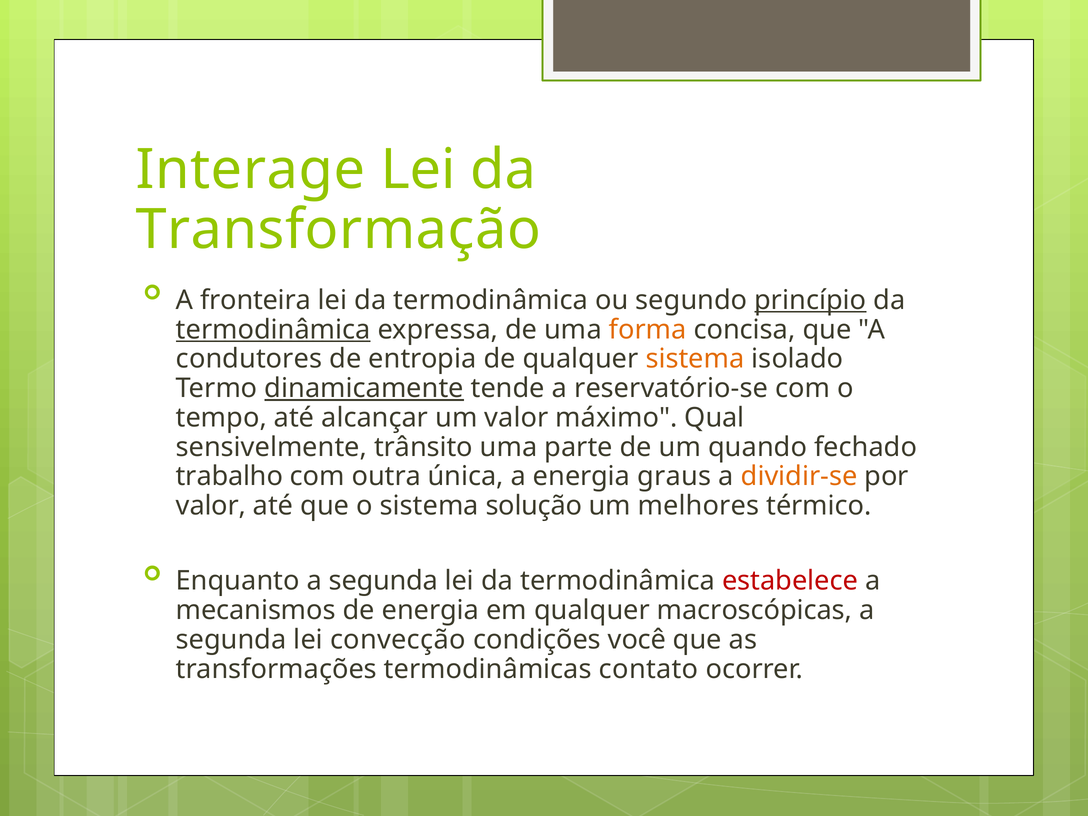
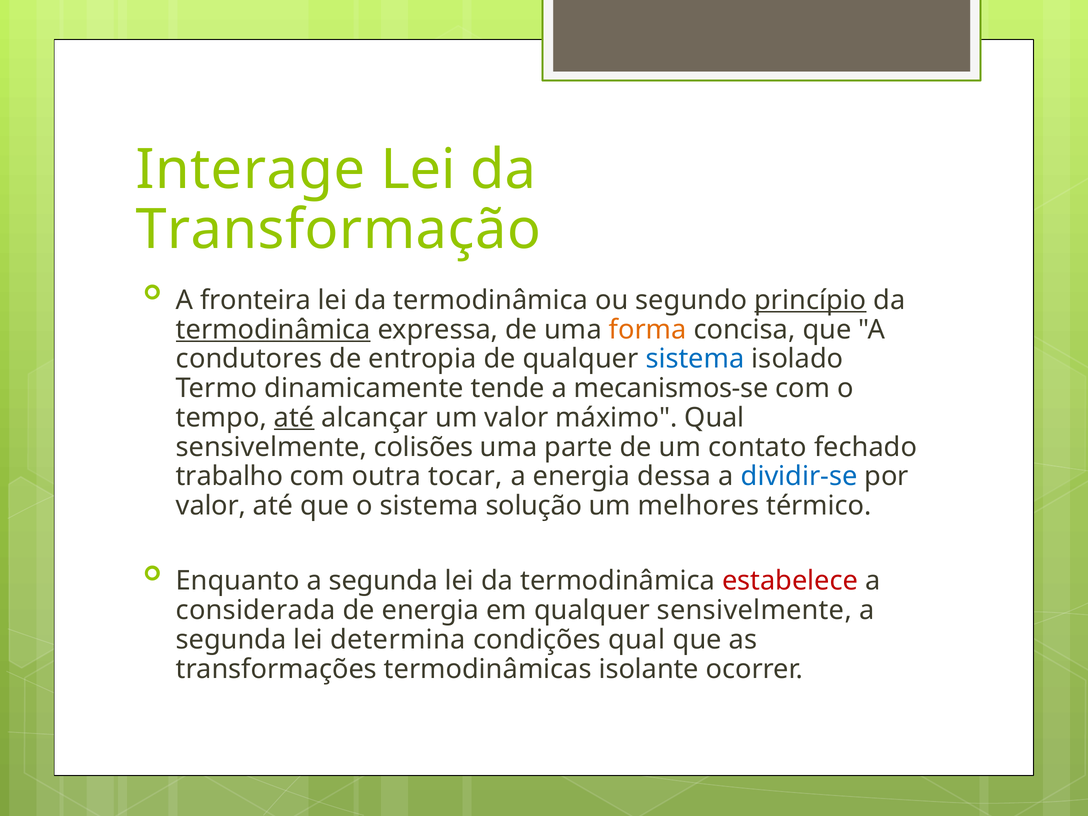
sistema colour: orange -> blue (695, 359)
dinamicamente underline: present -> none (364, 388)
reservatório-se: reservatório-se -> mecanismos-se (671, 388)
até underline: none -> present (294, 418)
trânsito: trânsito -> colisões (424, 447)
quando: quando -> contato (758, 447)
única: única -> tocar (465, 476)
graus: graus -> dessa (674, 476)
dividir-se colour: orange -> blue (799, 476)
mecanismos: mecanismos -> considerada (256, 610)
qualquer macroscópicas: macroscópicas -> sensivelmente (754, 610)
convecção: convecção -> determina (398, 640)
condições você: você -> qual (637, 640)
contato: contato -> isolante (649, 669)
